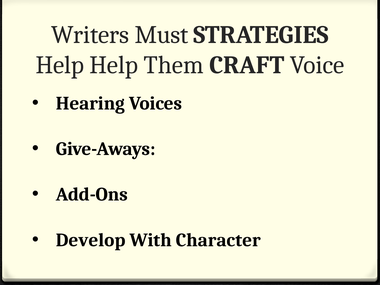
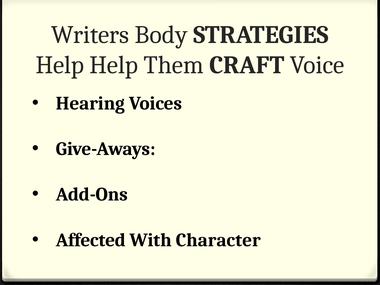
Must: Must -> Body (161, 35)
Develop: Develop -> Affected (91, 240)
